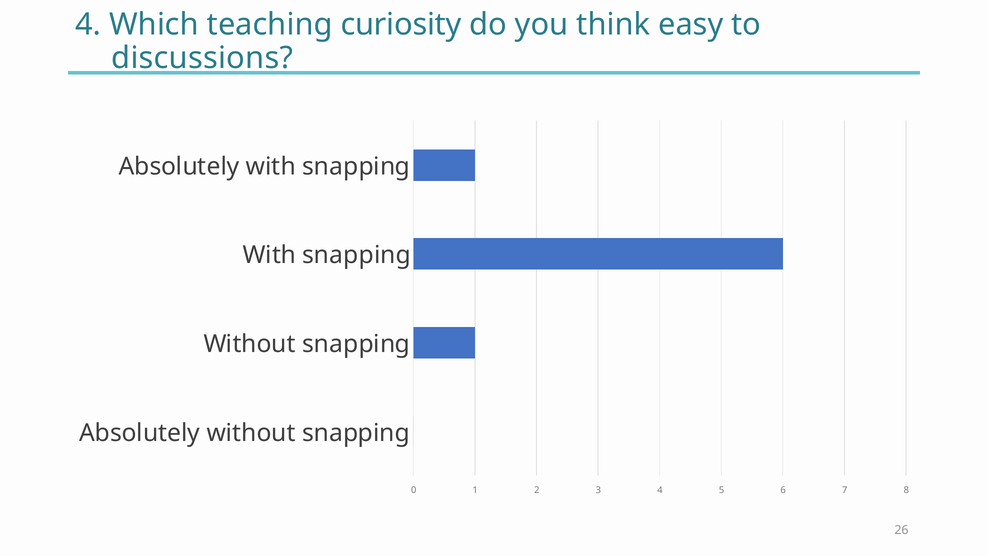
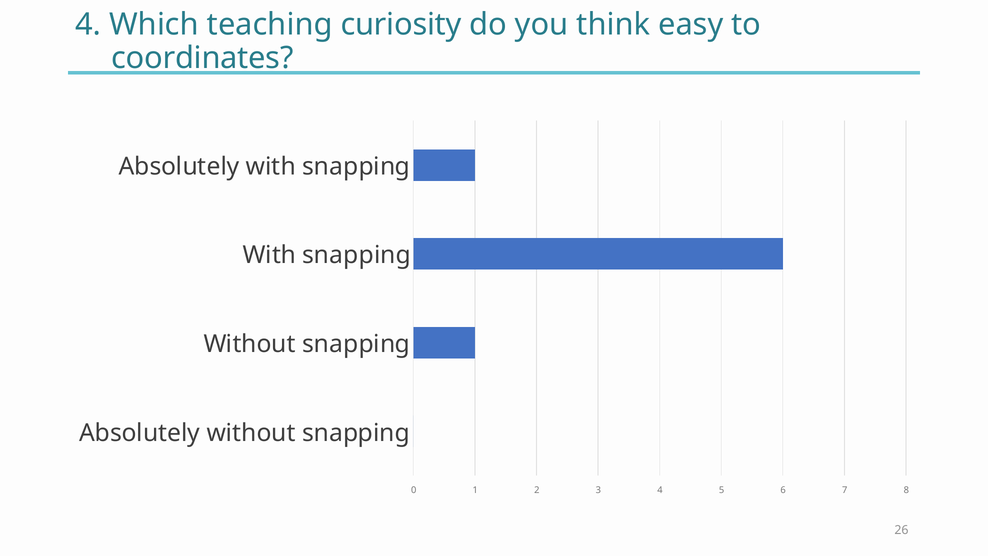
discussions: discussions -> coordinates (202, 58)
